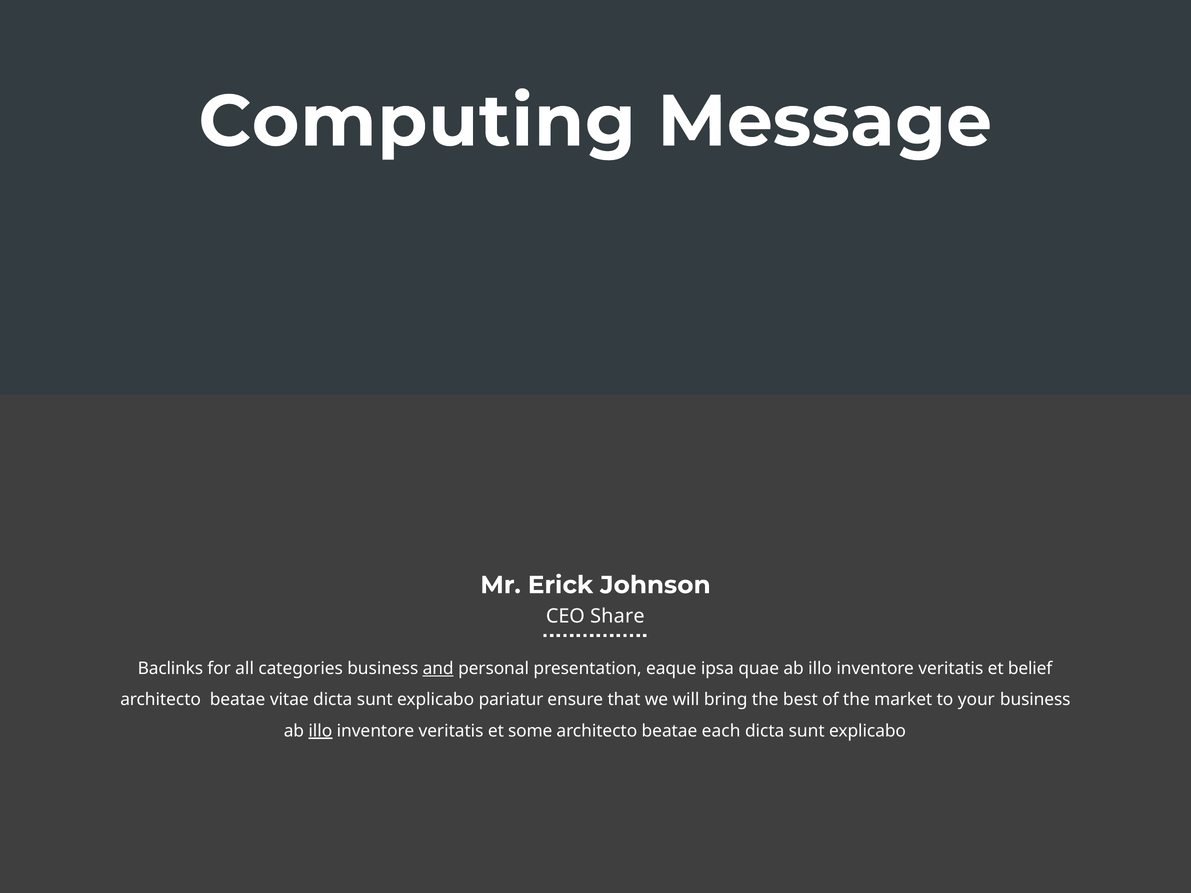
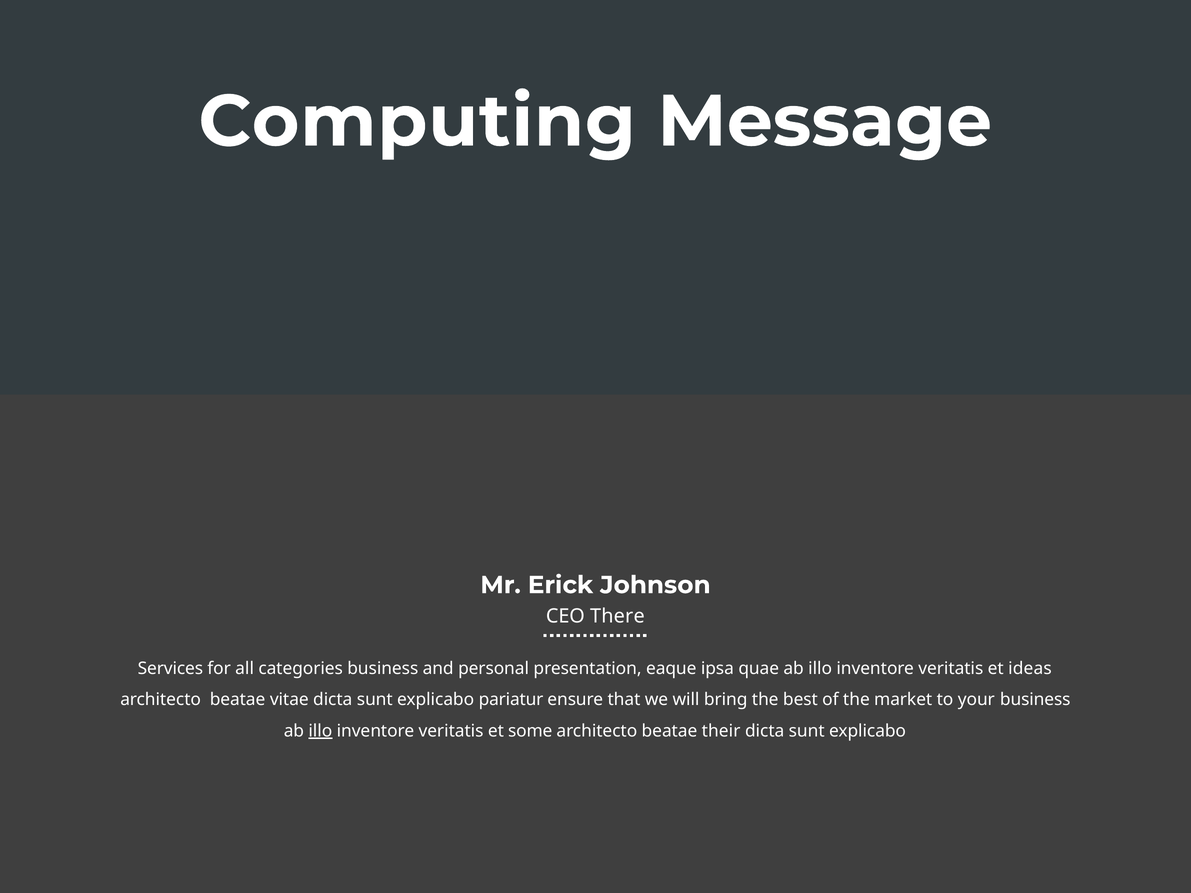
Share: Share -> There (617, 616)
Baclinks: Baclinks -> Services (170, 669)
and underline: present -> none (438, 669)
belief: belief -> ideas (1030, 669)
each: each -> their (721, 731)
